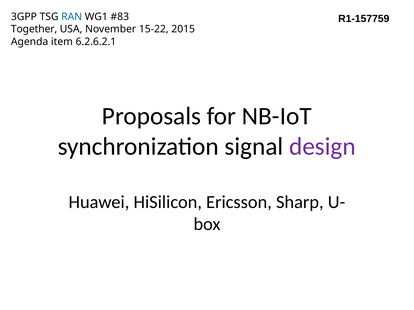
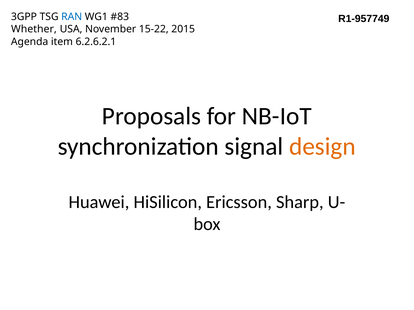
R1-157759: R1-157759 -> R1-957749 (364, 19)
Together: Together -> Whether (34, 29)
design colour: purple -> orange (322, 147)
